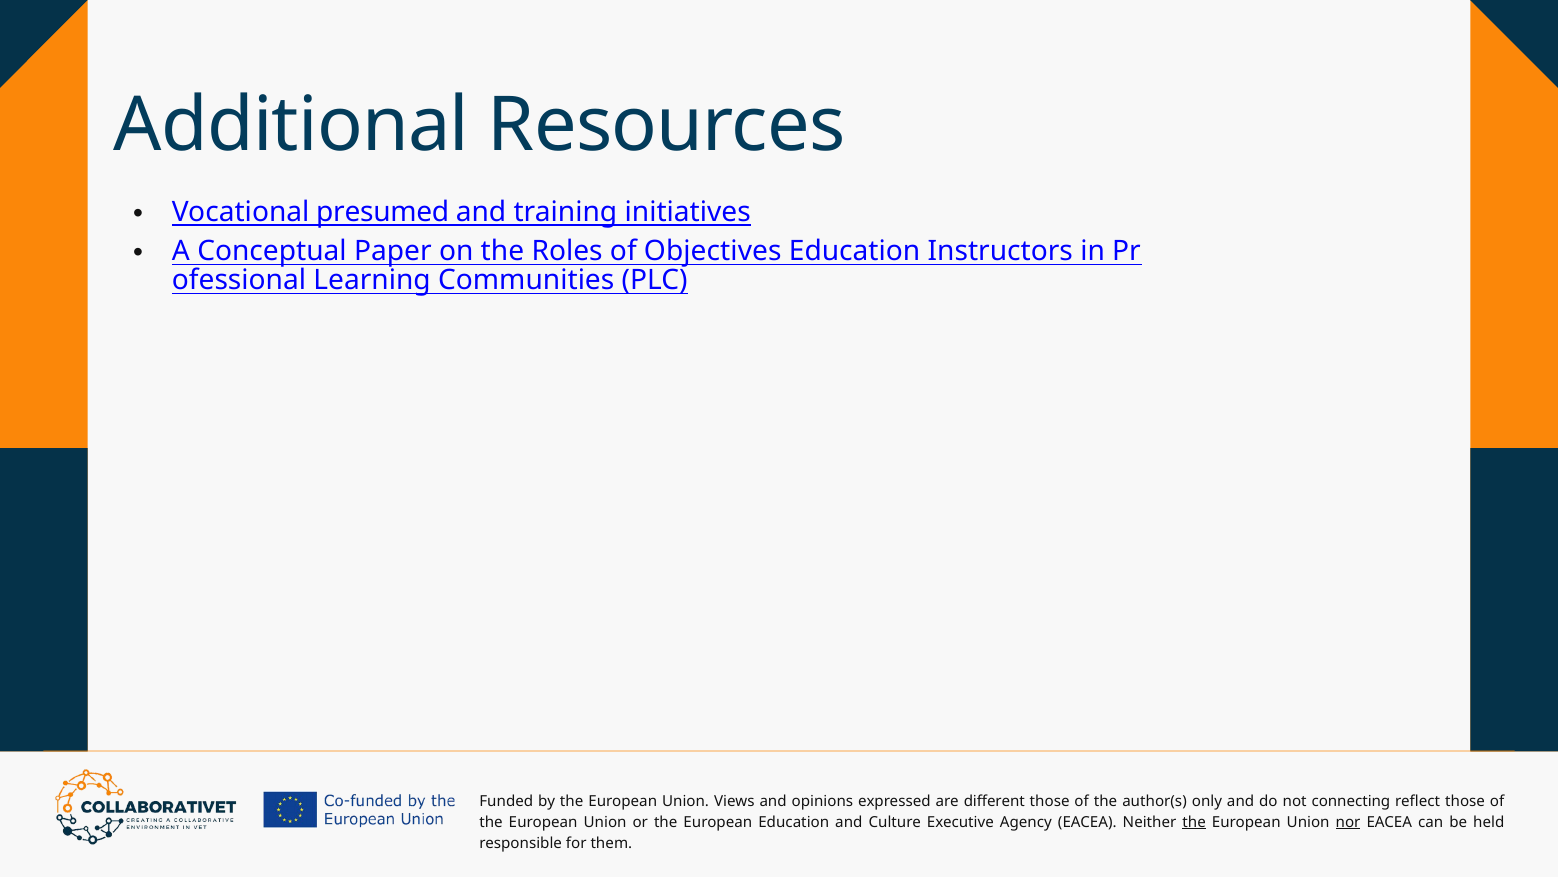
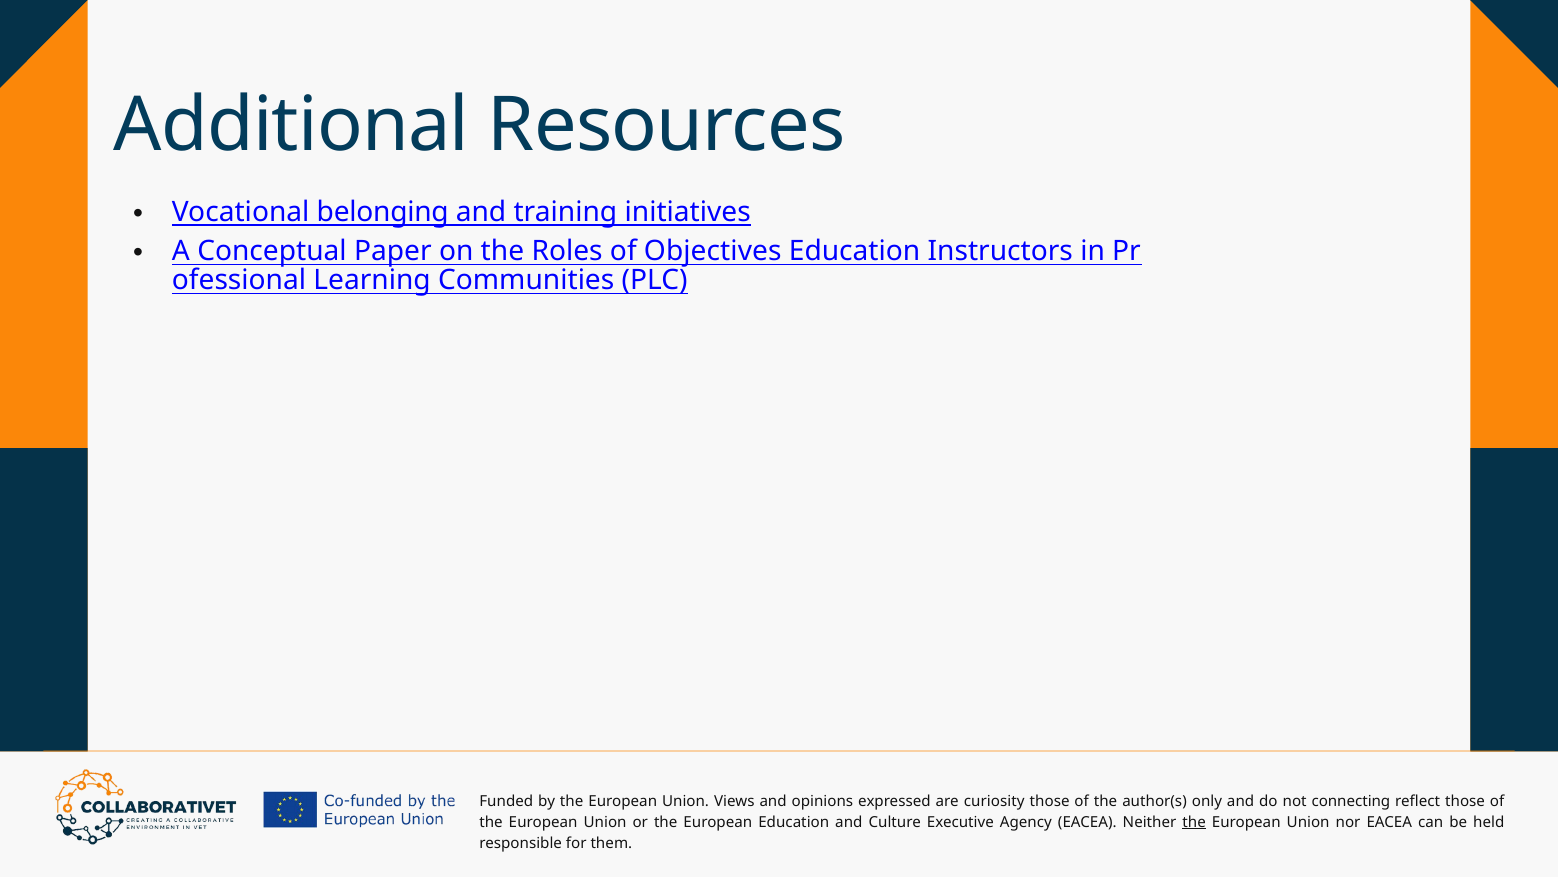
presumed: presumed -> belonging (383, 212)
different: different -> curiosity (994, 801)
nor underline: present -> none (1348, 822)
